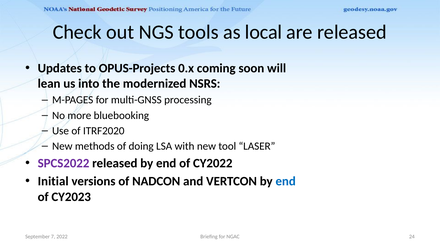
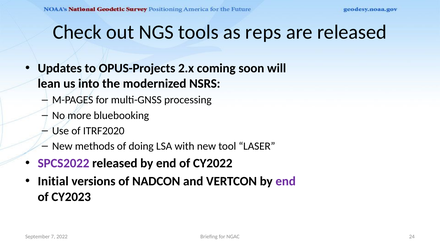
local: local -> reps (263, 32)
0.x: 0.x -> 2.x (186, 68)
end colour: blue -> purple (286, 181)
